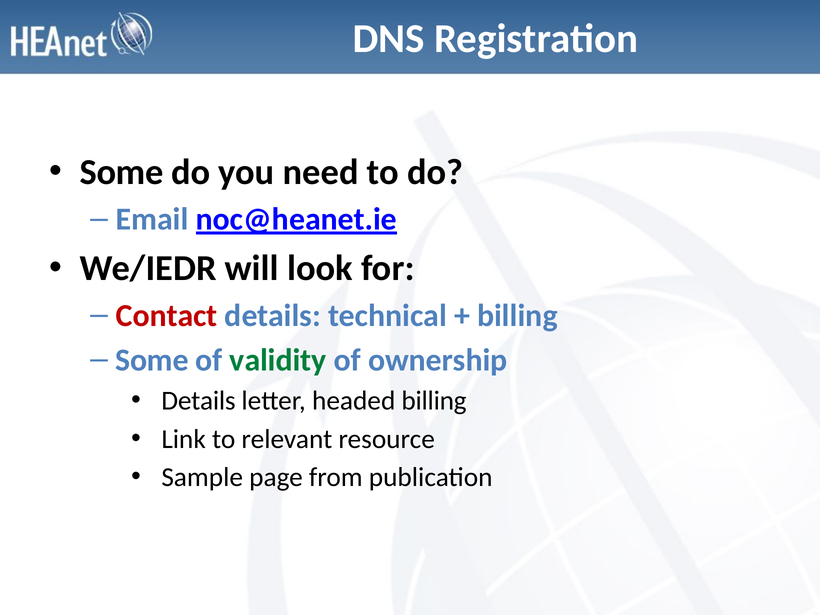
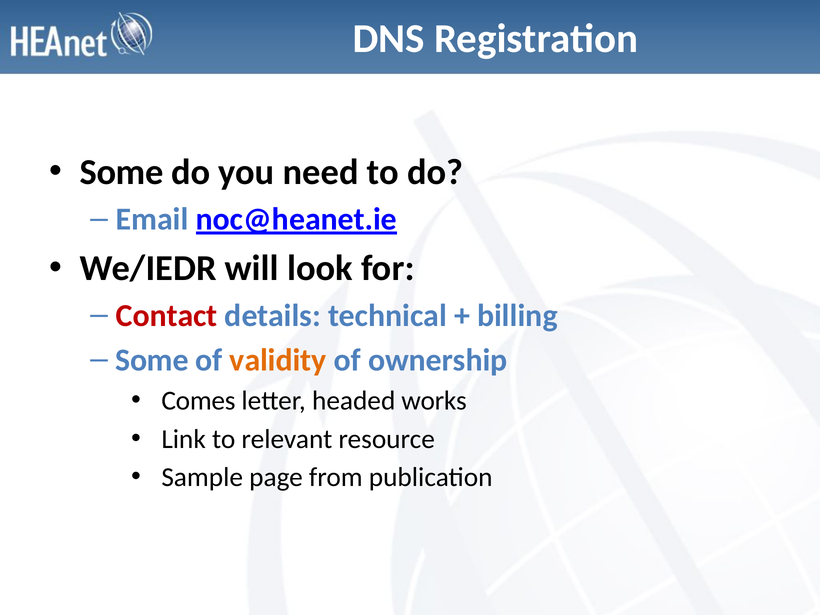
validity colour: green -> orange (278, 360)
Details: Details -> Comes (198, 401)
headed billing: billing -> works (434, 401)
